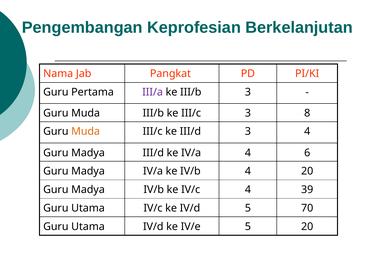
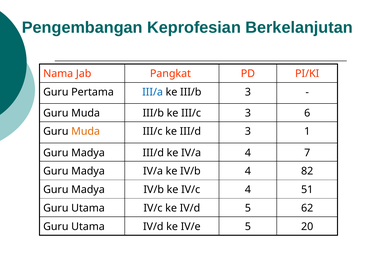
III/a colour: purple -> blue (153, 92)
8: 8 -> 6 (307, 113)
3 4: 4 -> 1 (307, 131)
6: 6 -> 7 (307, 153)
4 20: 20 -> 82 (307, 171)
39: 39 -> 51 (307, 189)
70: 70 -> 62 (307, 208)
